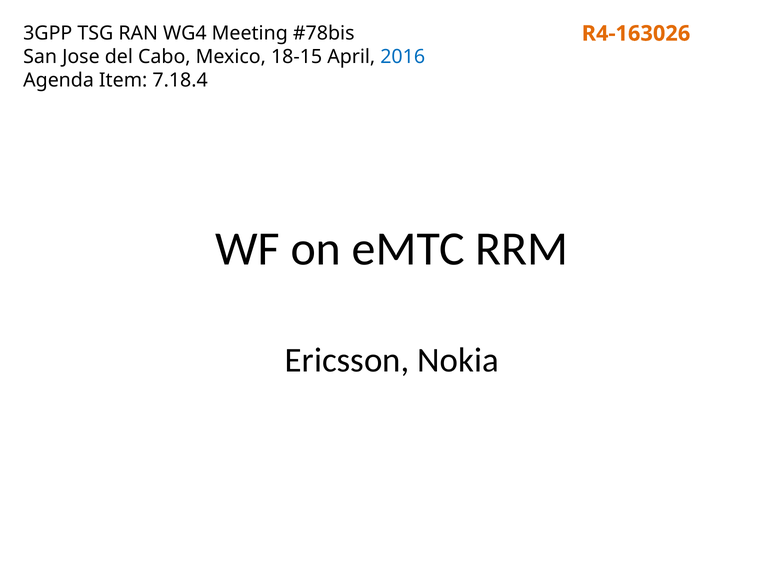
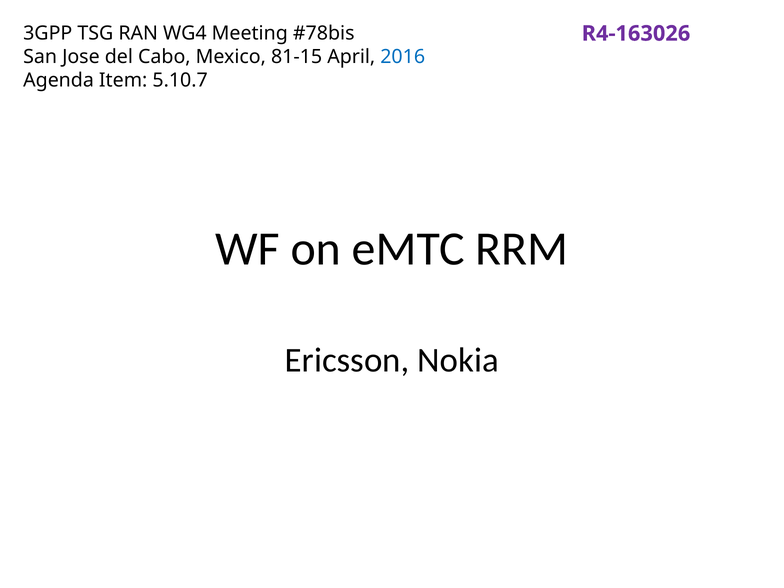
R4-163026 colour: orange -> purple (636, 34)
18-15: 18-15 -> 81-15 (297, 57)
7.18.4: 7.18.4 -> 5.10.7 (180, 80)
